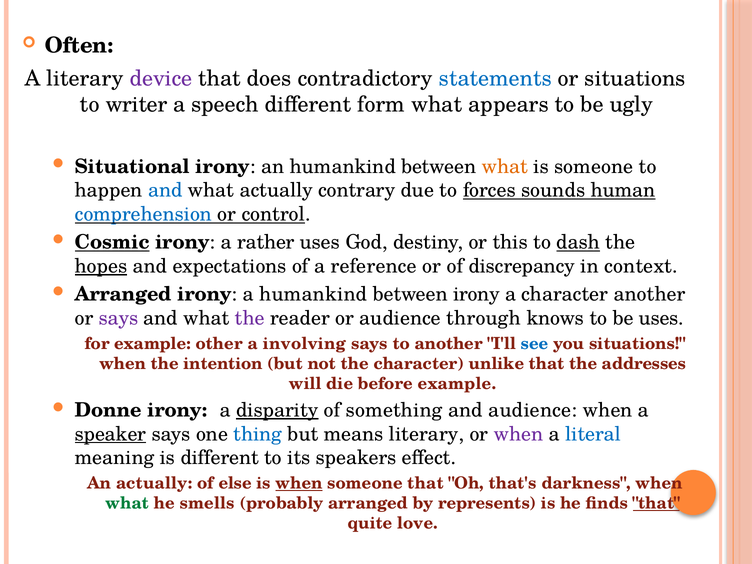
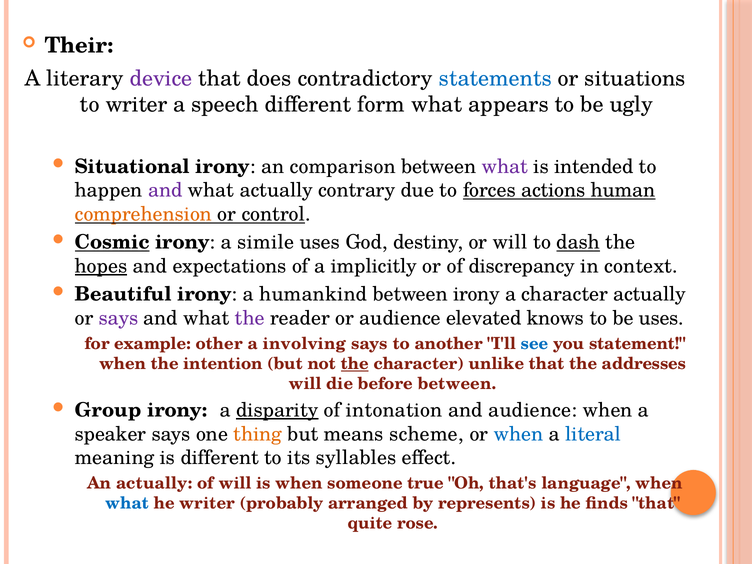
Often: Often -> Their (79, 46)
an humankind: humankind -> comparison (343, 167)
what colour: orange -> purple (505, 167)
is someone: someone -> intended (594, 167)
and colour: blue -> purple (165, 190)
sounds: sounds -> actions (553, 190)
comprehension colour: blue -> orange (143, 214)
rather: rather -> simile (266, 242)
or this: this -> will (510, 242)
reference: reference -> implicitly (374, 266)
Arranged: Arranged -> Beautiful (123, 294)
character another: another -> actually (650, 294)
through: through -> elevated (484, 318)
you situations: situations -> statement (637, 344)
the underline: none -> present (355, 364)
before example: example -> between (457, 384)
Donne: Donne -> Group (108, 410)
something: something -> intonation (394, 410)
speaker underline: present -> none (111, 434)
thing colour: blue -> orange (258, 434)
means literary: literary -> scheme (426, 434)
when colour: purple -> blue (518, 434)
speakers: speakers -> syllables (356, 458)
of else: else -> will (235, 483)
when underline: present -> none (299, 483)
someone that: that -> true (426, 483)
darkness: darkness -> language (586, 483)
what colour: green -> blue (127, 503)
he smells: smells -> writer (207, 503)
that underline: present -> none (656, 503)
love: love -> rose (418, 523)
